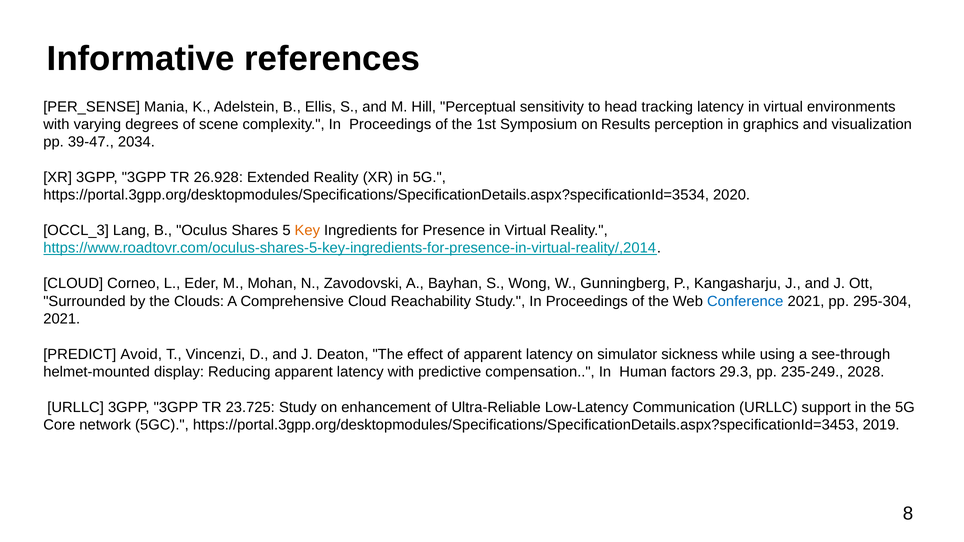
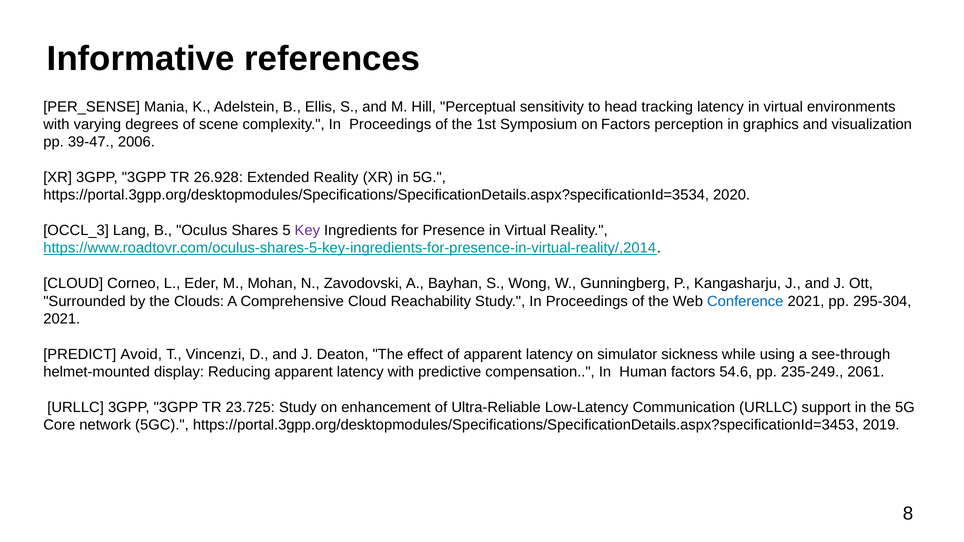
on Results: Results -> Factors (626, 124)
2034: 2034 -> 2006 (136, 142)
Key colour: orange -> purple (307, 231)
29.3: 29.3 -> 54.6 (736, 372)
2028: 2028 -> 2061 (866, 372)
